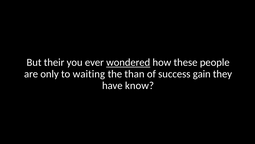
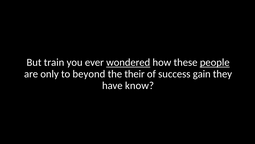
their: their -> train (54, 62)
people underline: none -> present (215, 62)
waiting: waiting -> beyond (89, 74)
than: than -> their (135, 74)
